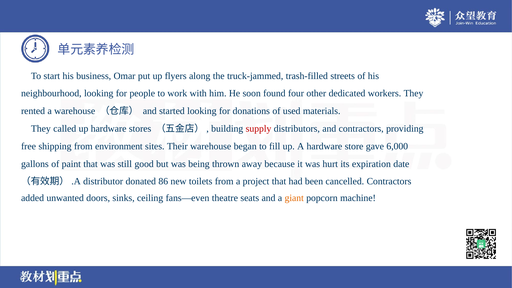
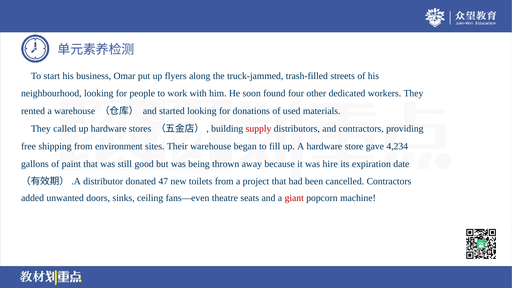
6,000: 6,000 -> 4,234 (397, 146)
hurt: hurt -> hire (330, 164)
86: 86 -> 47 (163, 181)
giant colour: orange -> red (294, 198)
